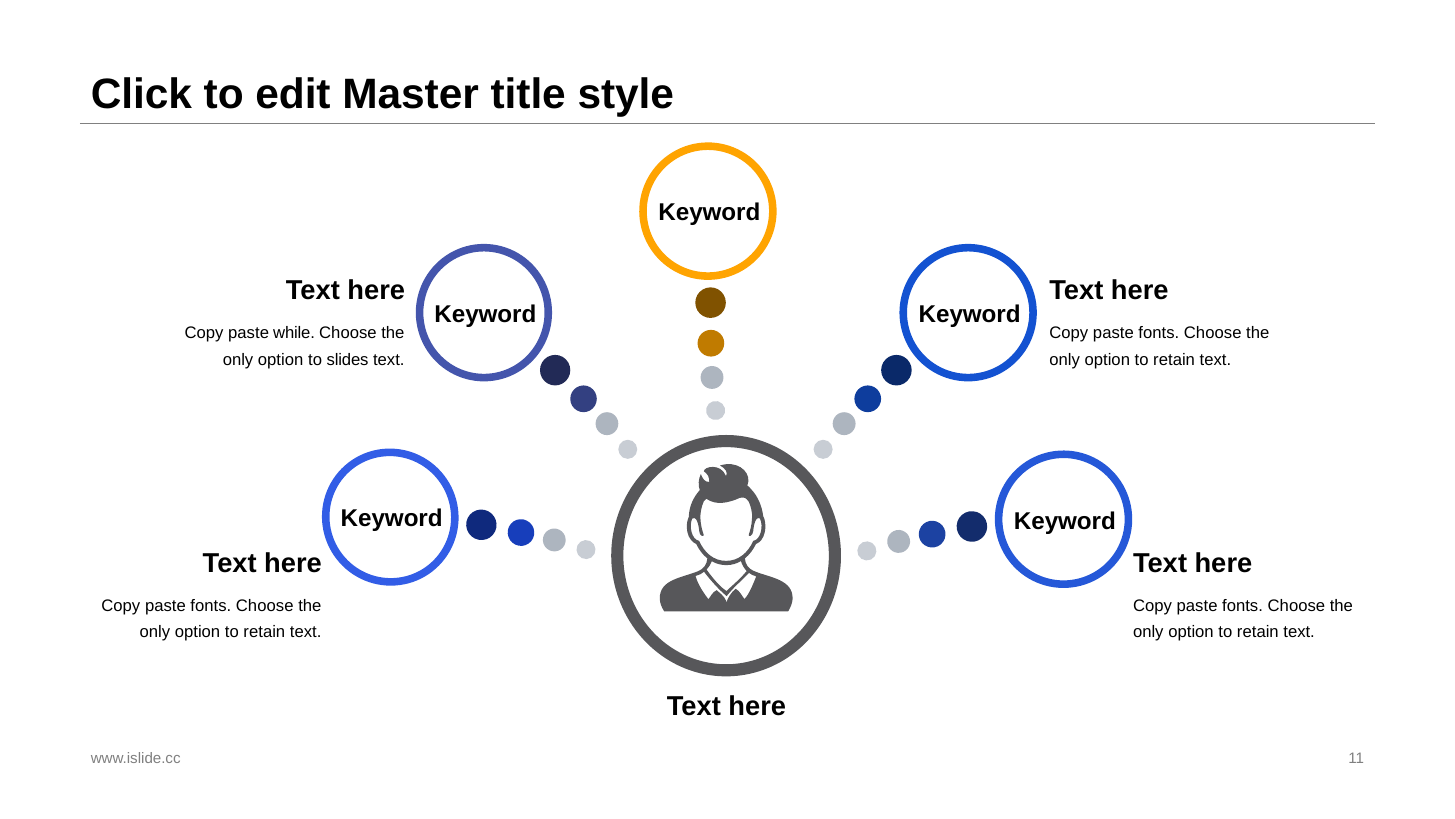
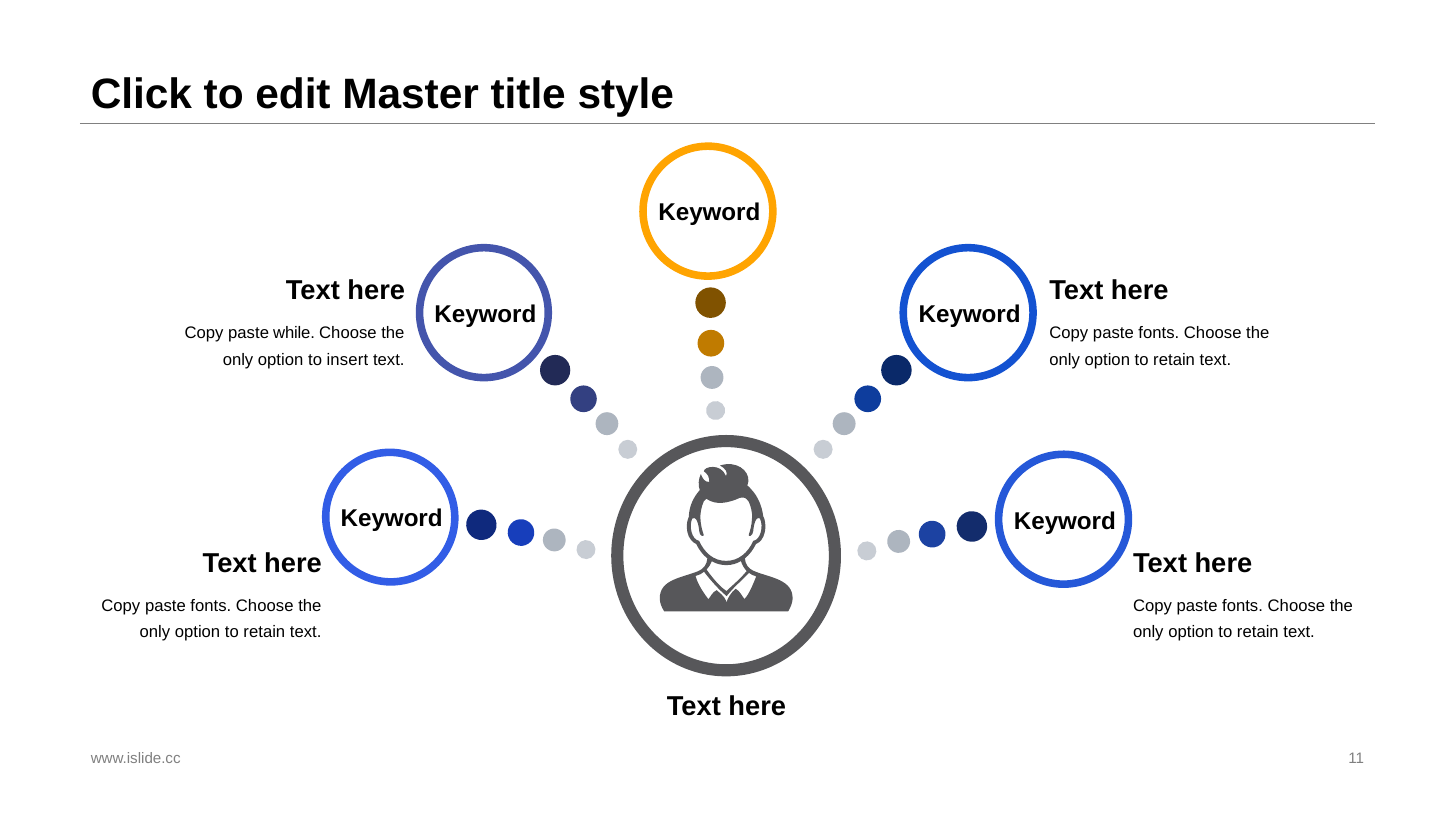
slides: slides -> insert (347, 359)
